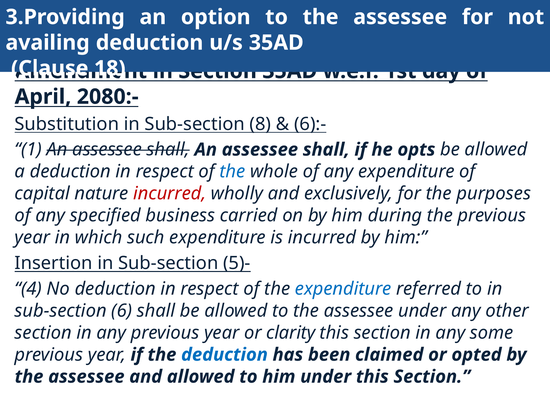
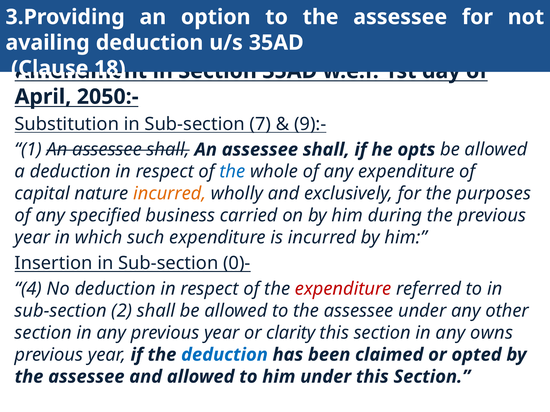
2080:-: 2080:- -> 2050:- (108, 97)
8: 8 -> 7 (260, 124)
6):-: 6):- -> 9):- (310, 124)
incurred colour: red -> orange (170, 194)
5)-: 5)- -> 0)- (237, 263)
expenditure colour: blue -> red (343, 289)
6: 6 -> 2 (122, 311)
some: some -> owns (492, 333)
